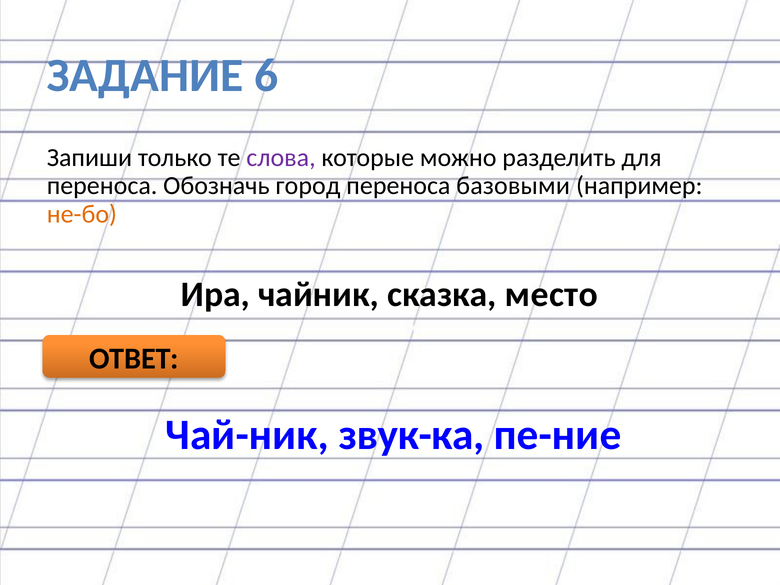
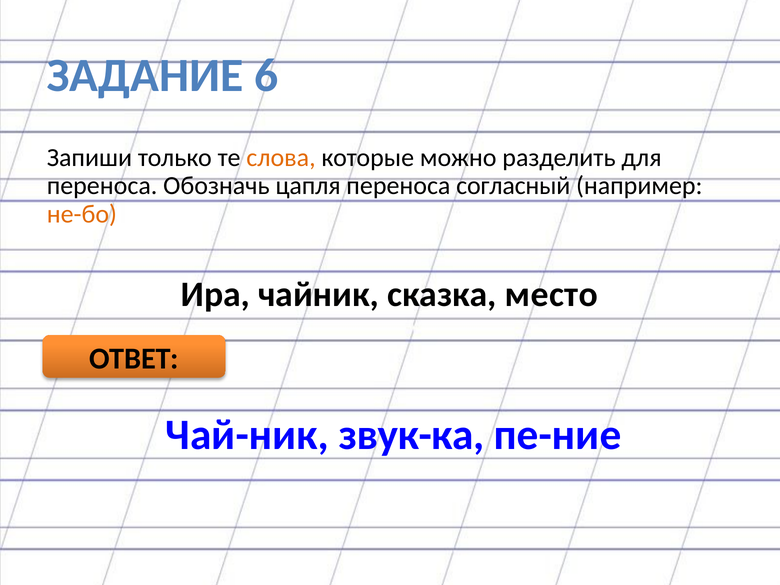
слова colour: purple -> orange (281, 158)
город: город -> цапля (308, 186)
базовыми: базовыми -> согласный (513, 186)
